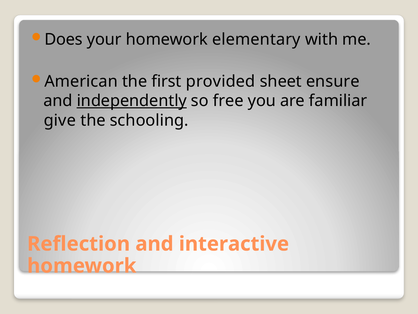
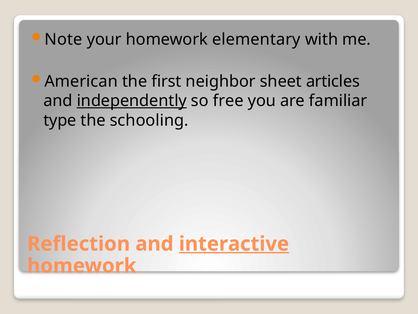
Does: Does -> Note (63, 39)
provided: provided -> neighbor (221, 81)
ensure: ensure -> articles (333, 81)
give: give -> type (60, 120)
interactive underline: none -> present (234, 244)
